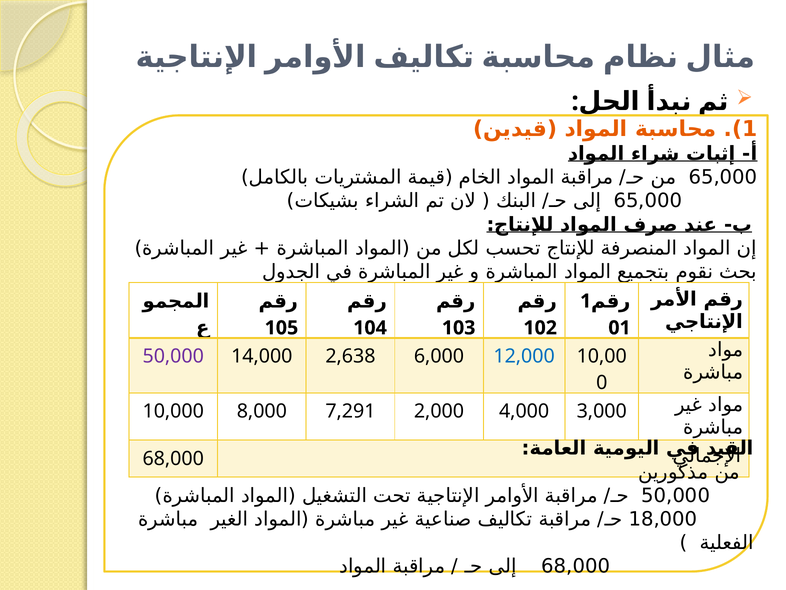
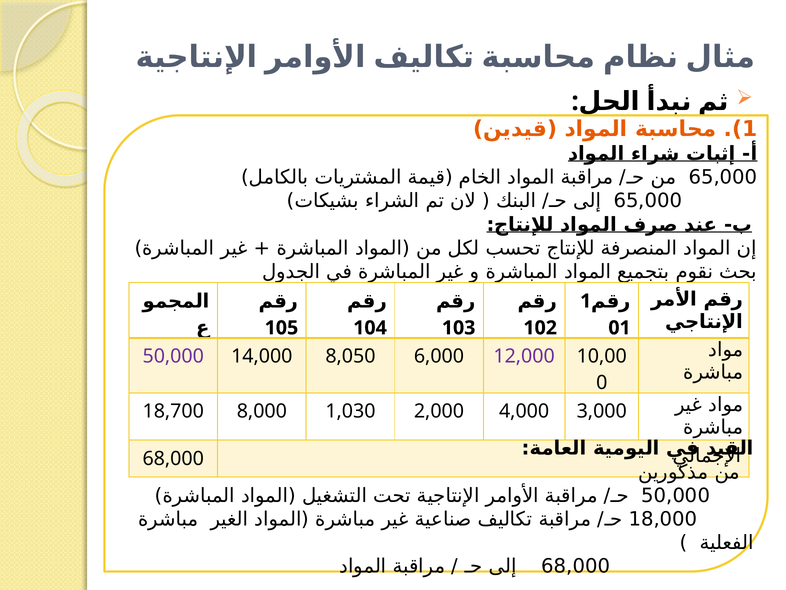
2,638: 2,638 -> 8,050 (350, 356)
12,000 colour: blue -> purple (524, 356)
10,000: 10,000 -> 18,700 (173, 411)
7,291: 7,291 -> 1,030 (350, 411)
